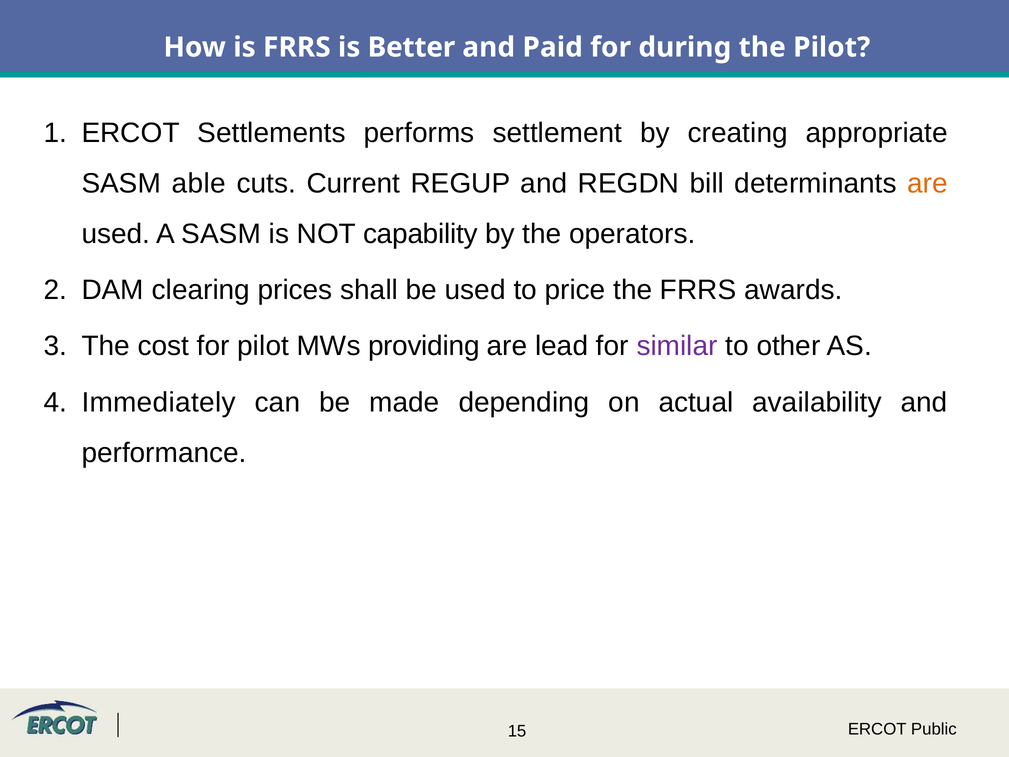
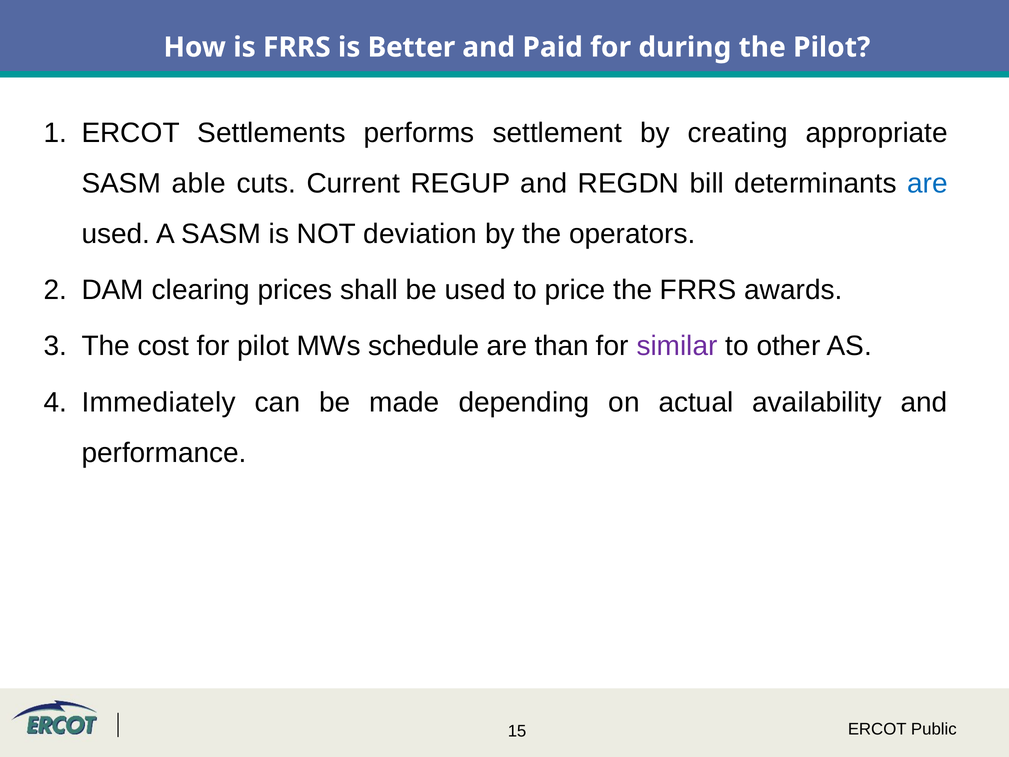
are colour: orange -> blue (927, 184)
capability: capability -> deviation (420, 234)
providing: providing -> schedule (424, 346)
lead: lead -> than (562, 346)
